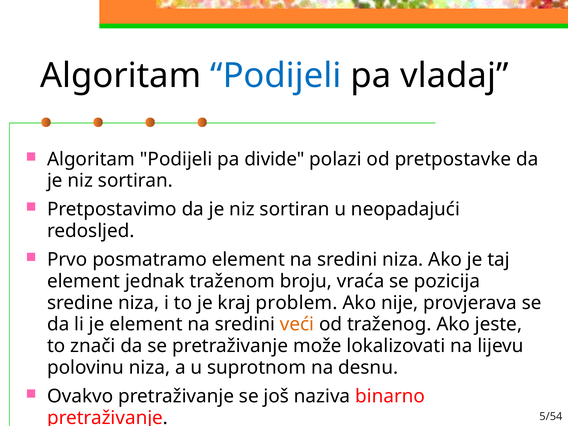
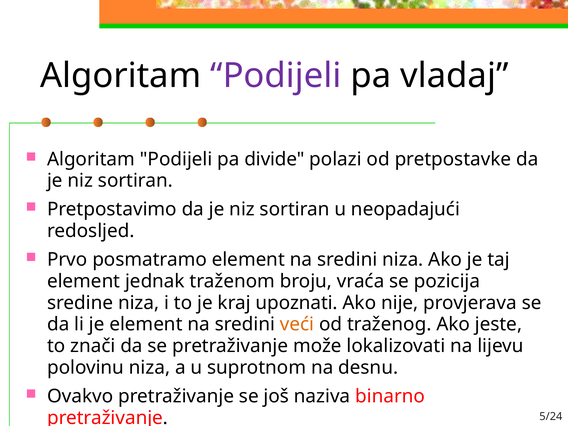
Podijeli colour: blue -> purple (276, 76)
problem: problem -> upoznati (297, 303)
5/54: 5/54 -> 5/24 (551, 416)
